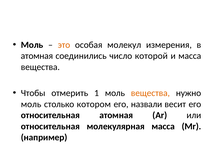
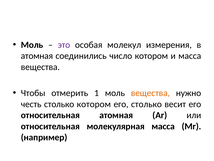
это colour: orange -> purple (64, 45)
число которой: которой -> котором (151, 56)
моль: моль -> честь (31, 104)
его назвали: назвали -> столько (146, 104)
